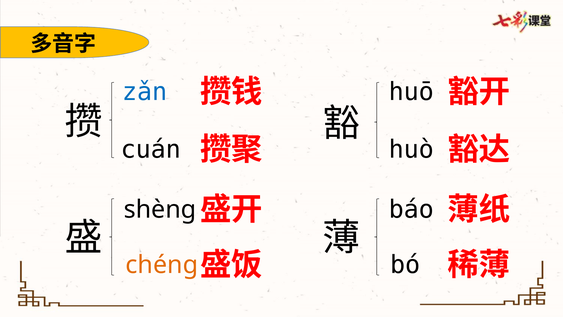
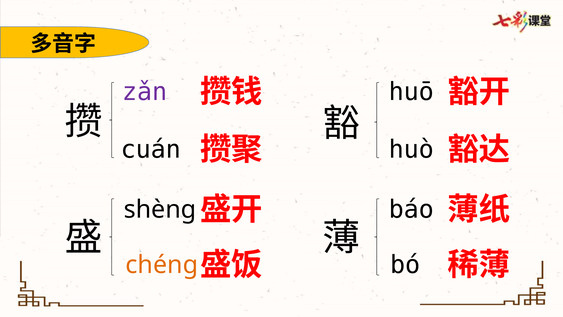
zǎn colour: blue -> purple (145, 92)
